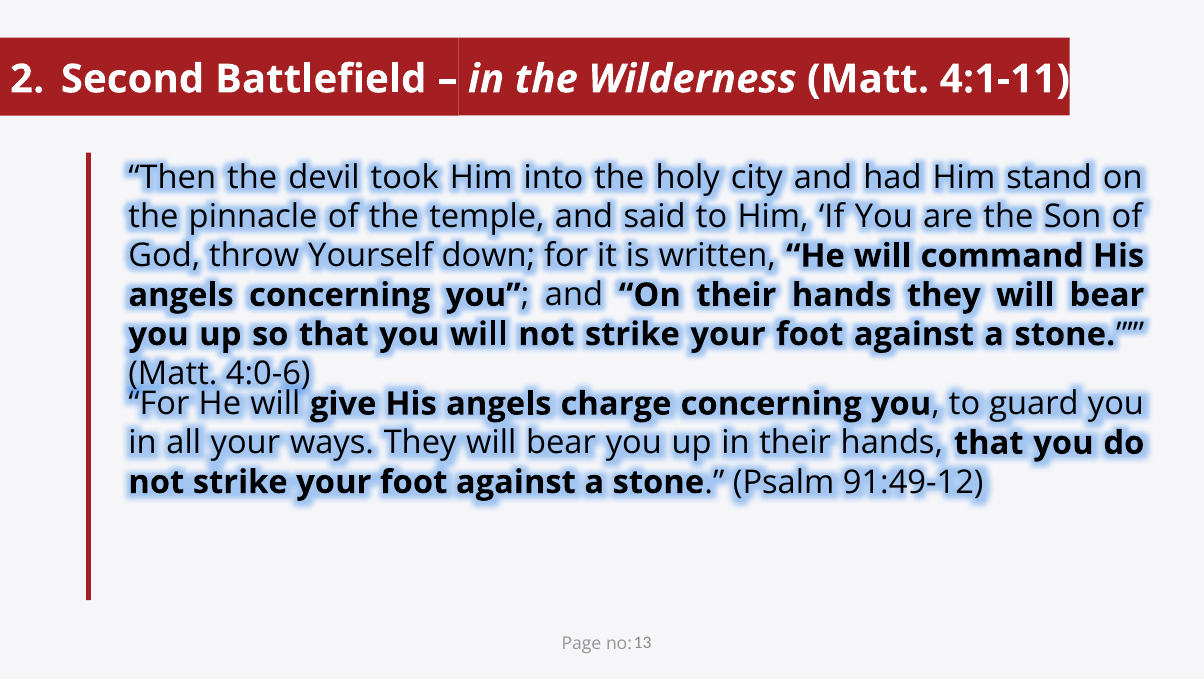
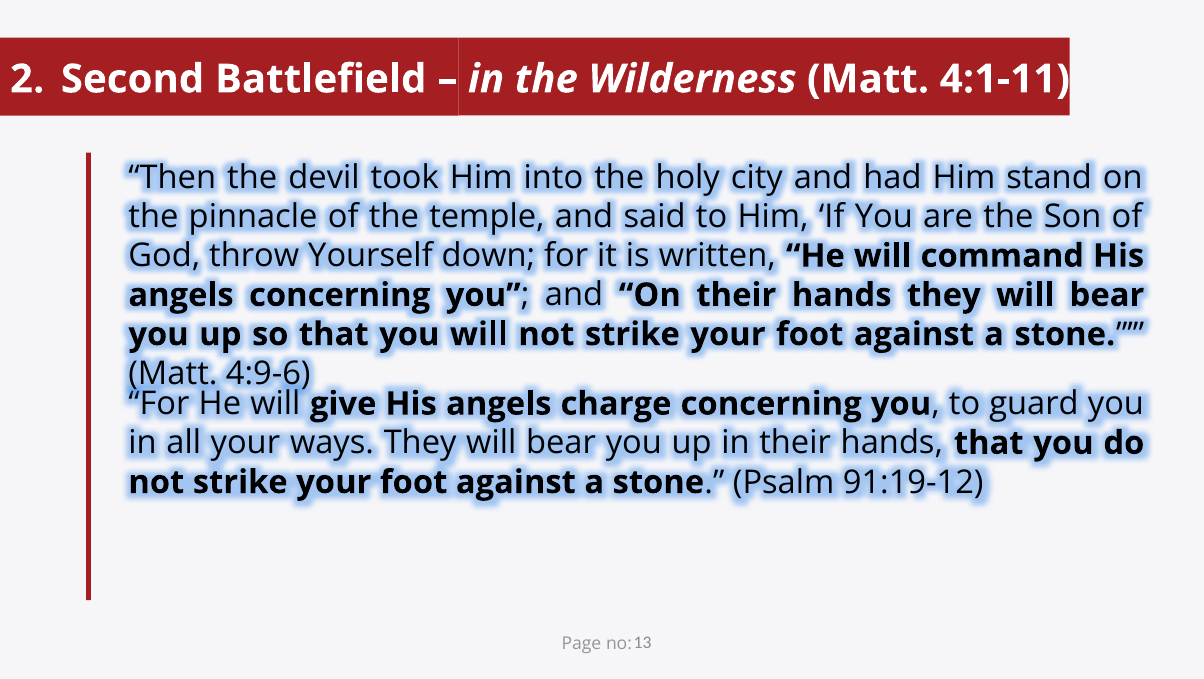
4:0-6: 4:0-6 -> 4:9-6 (268, 374)
91:49-12: 91:49-12 -> 91:19-12 (913, 482)
